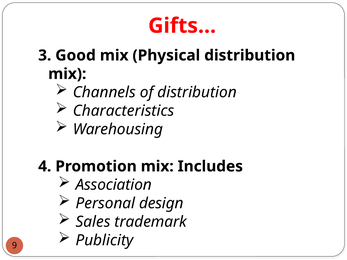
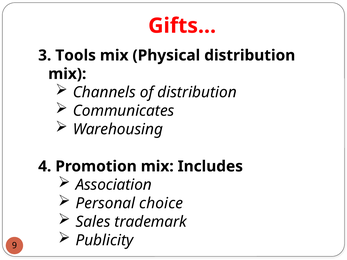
Good: Good -> Tools (76, 55)
Characteristics: Characteristics -> Communicates (124, 111)
design: design -> choice (161, 204)
